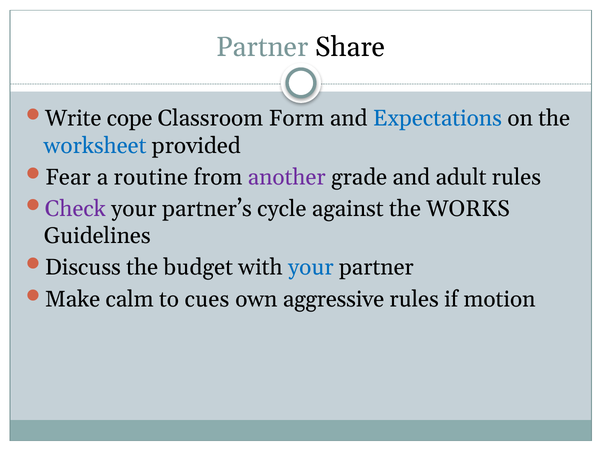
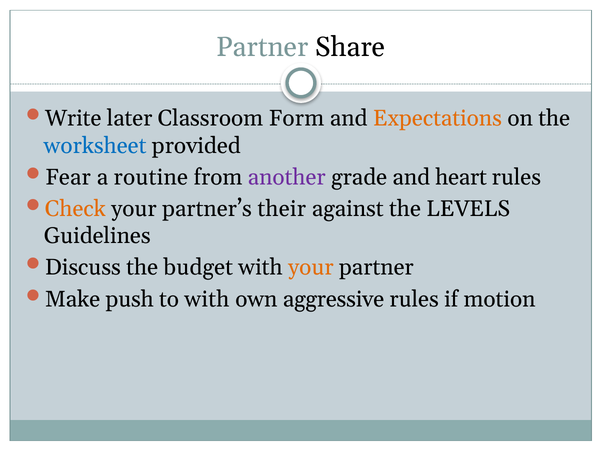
cope: cope -> later (130, 119)
Expectations colour: blue -> orange (437, 119)
adult: adult -> heart (461, 177)
Check colour: purple -> orange (75, 209)
cycle: cycle -> their (282, 209)
WORKS: WORKS -> LEVELS (468, 209)
your colour: blue -> orange (311, 268)
calm: calm -> push (130, 299)
to cues: cues -> with (207, 299)
